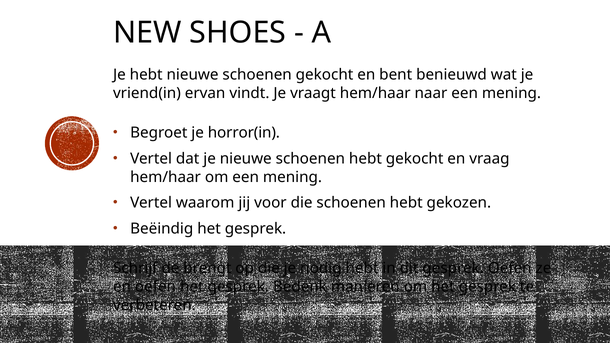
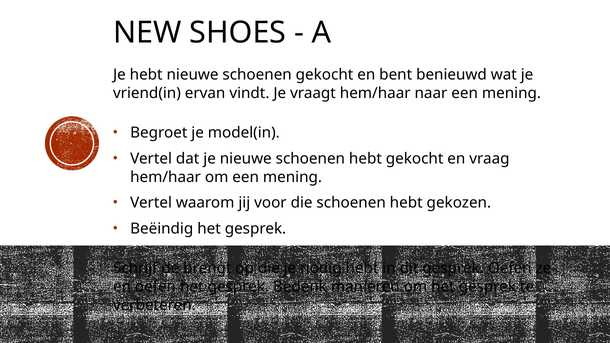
horror(in: horror(in -> model(in (244, 133)
